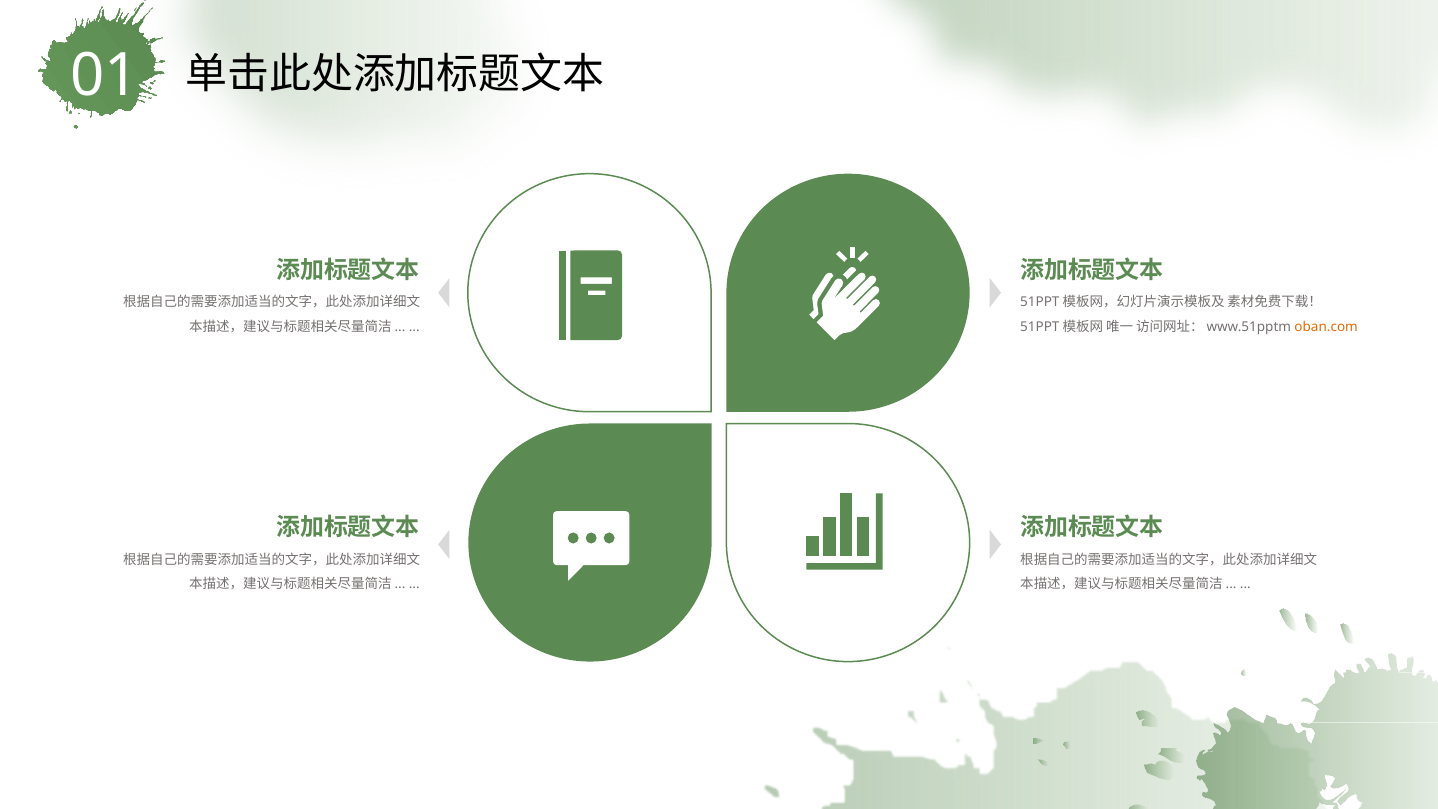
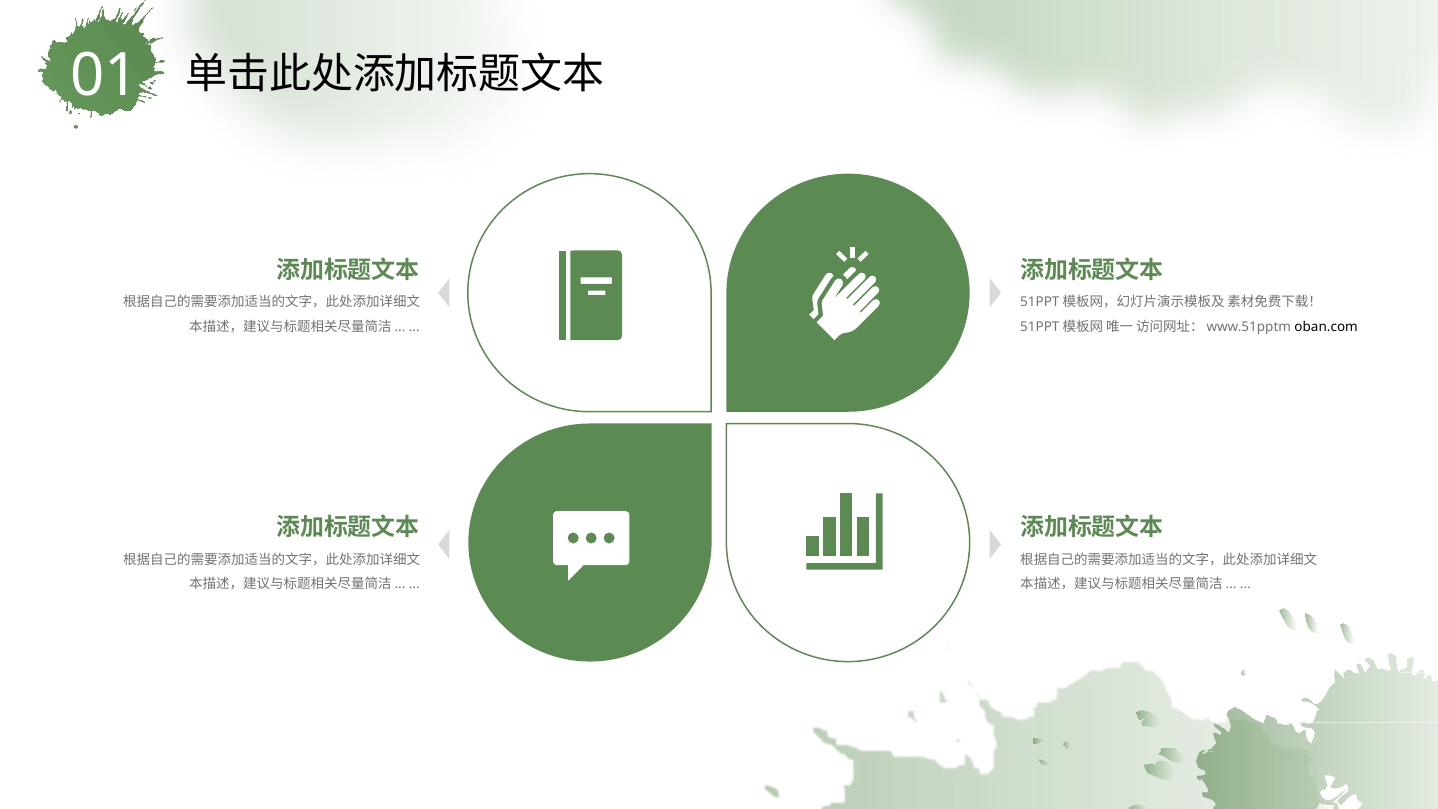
oban.com colour: orange -> black (1326, 327)
